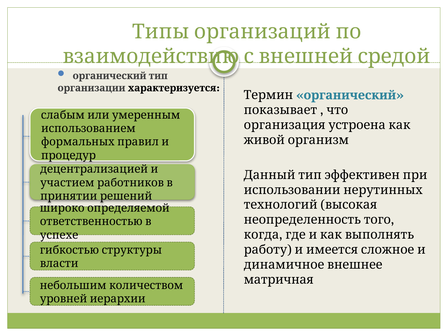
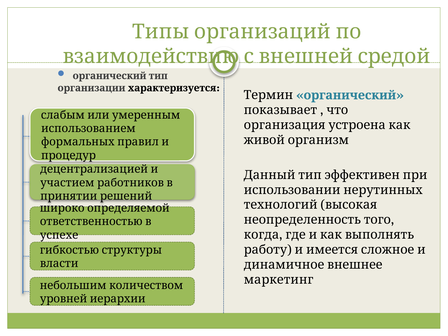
матричная: матричная -> маркетинг (279, 280)
